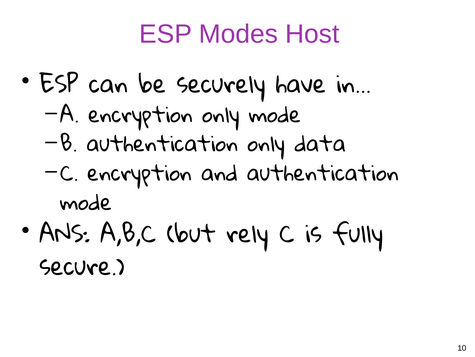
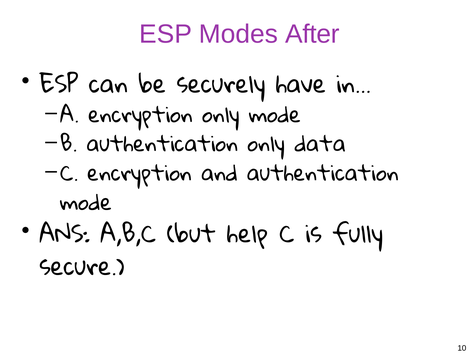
Host: Host -> After (312, 34)
rely: rely -> help (248, 234)
